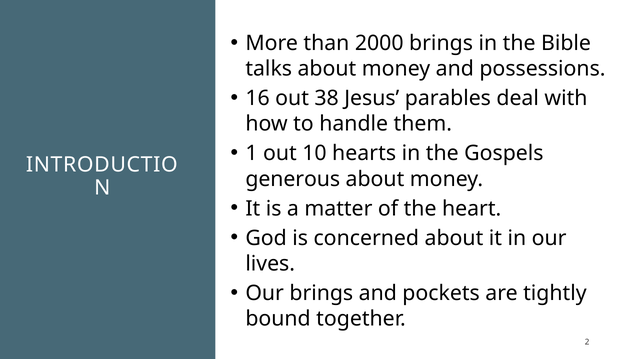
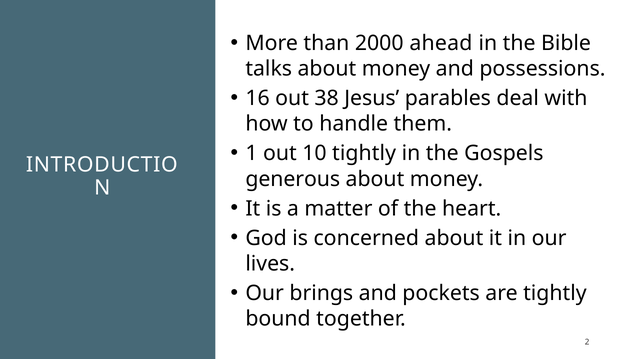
2000 brings: brings -> ahead (441, 43)
10 hearts: hearts -> tightly (364, 153)
